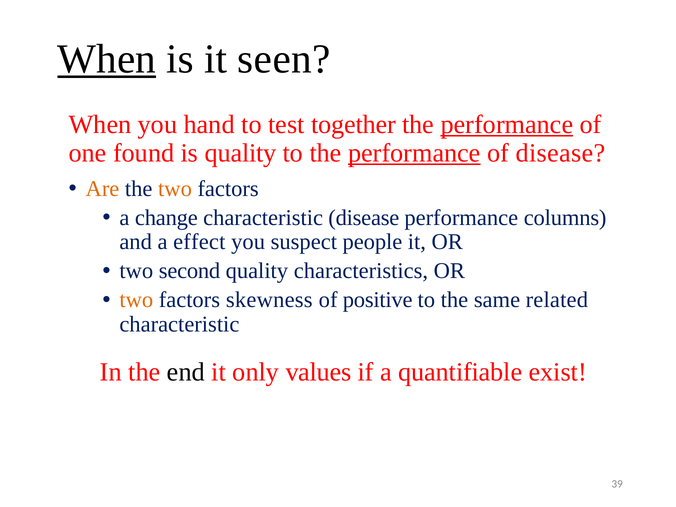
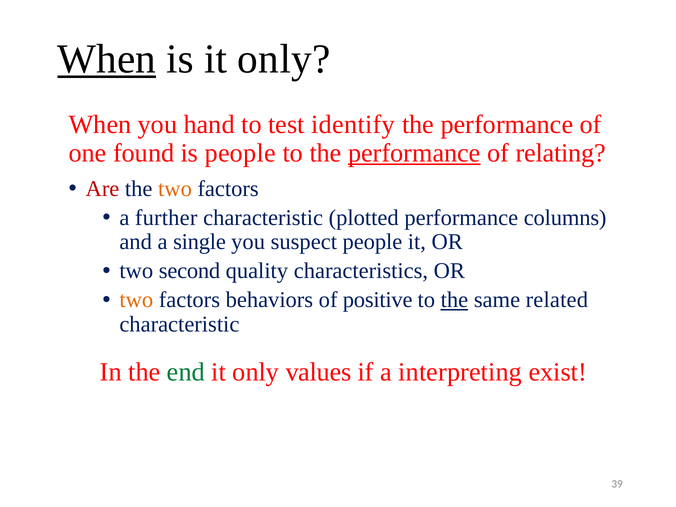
is it seen: seen -> only (284, 59)
together: together -> identify (353, 124)
performance underline: present -> none (507, 124)
is quality: quality -> people (240, 153)
of disease: disease -> relating (561, 153)
Are colour: orange -> red (102, 189)
change: change -> further (166, 218)
characteristic disease: disease -> plotted (364, 218)
effect: effect -> single (200, 242)
skewness: skewness -> behaviors (269, 300)
the underline: none -> present (454, 300)
end colour: black -> green (186, 372)
quantifiable: quantifiable -> interpreting (460, 372)
